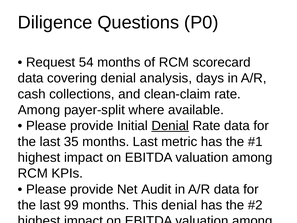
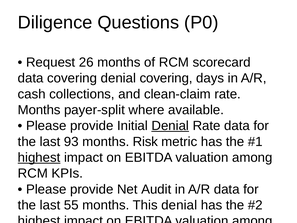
54: 54 -> 26 (86, 62)
denial analysis: analysis -> covering (166, 78)
Among: Among -> Months (39, 110)
35: 35 -> 93 (71, 142)
months Last: Last -> Risk (145, 142)
highest underline: none -> present (39, 157)
99: 99 -> 55 (71, 205)
